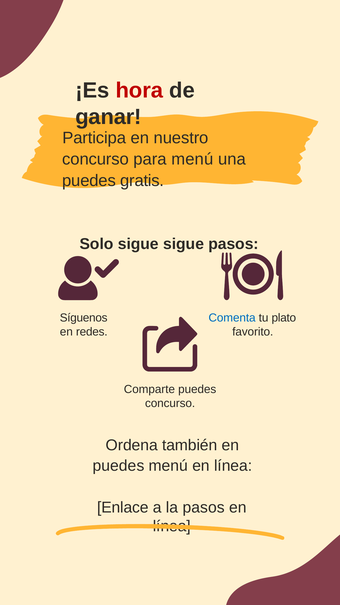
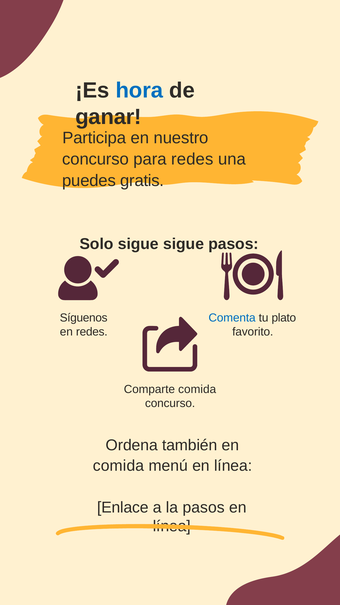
hora colour: red -> blue (139, 90)
para menú: menú -> redes (192, 159)
Comparte puedes: puedes -> comida (197, 389)
puedes: puedes -> comida (118, 465)
